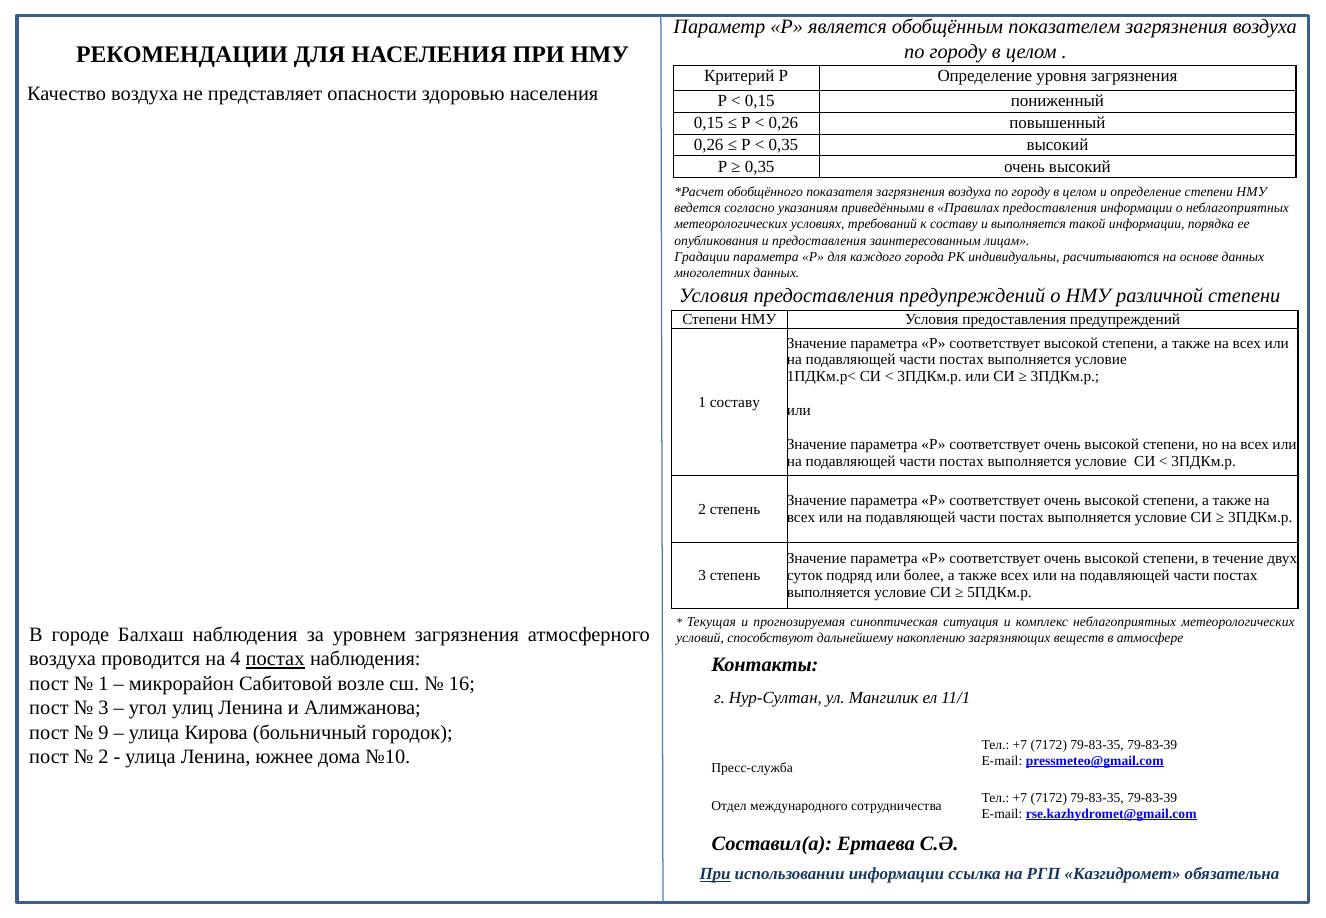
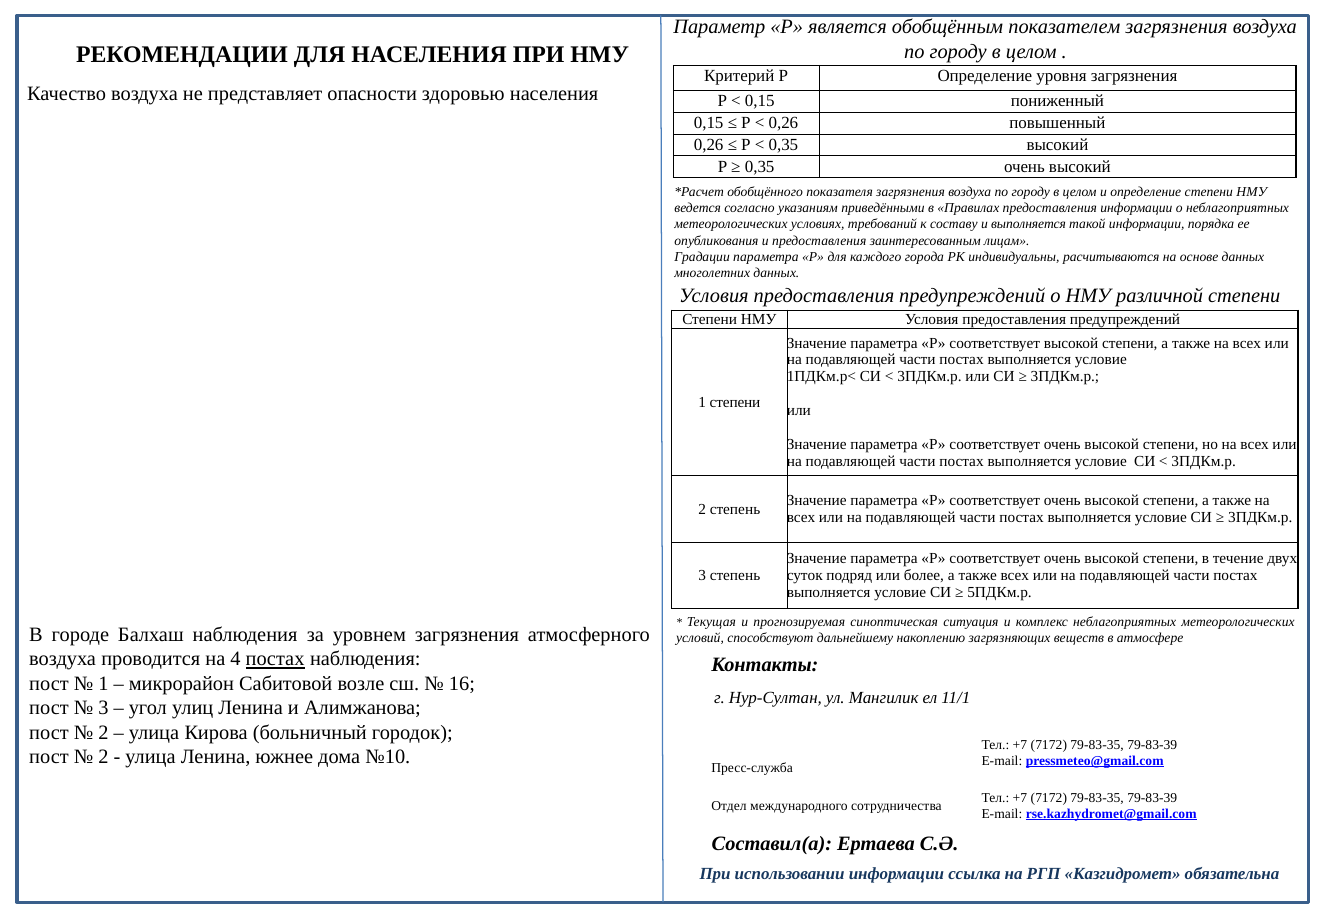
1 составу: составу -> степени (735, 402)
9: 9 -> 2 (103, 733)
При underline: present -> none (715, 874)
